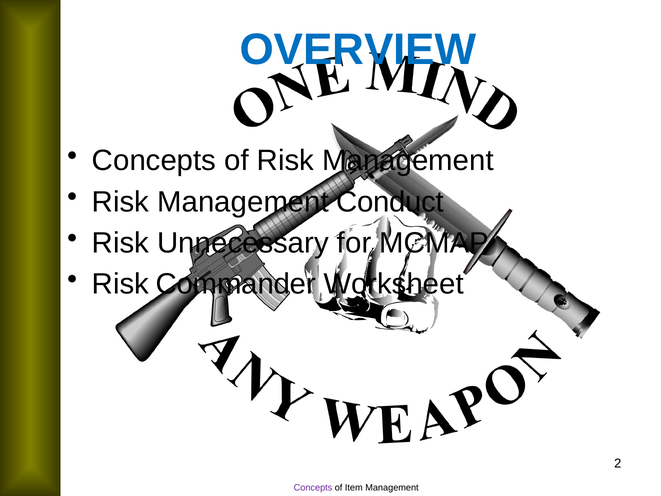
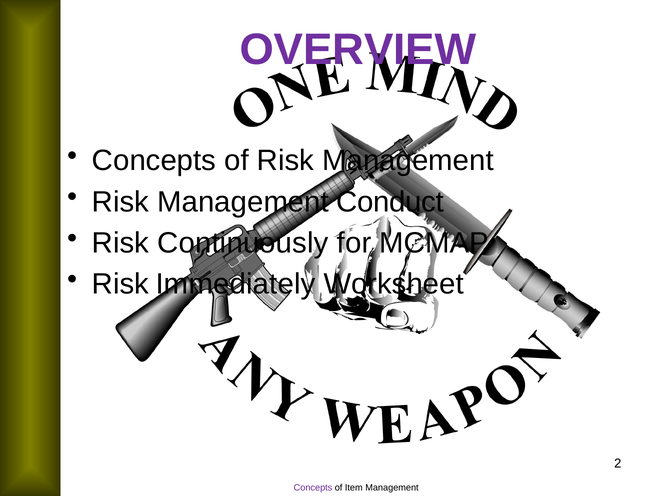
OVERVIEW colour: blue -> purple (358, 50)
Unnecessary: Unnecessary -> Continuously (243, 243)
Commander: Commander -> Immediately (236, 284)
